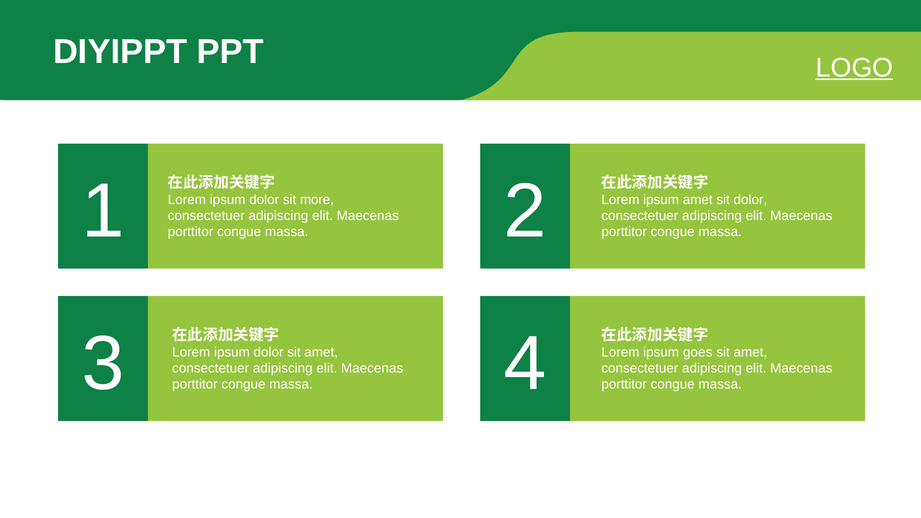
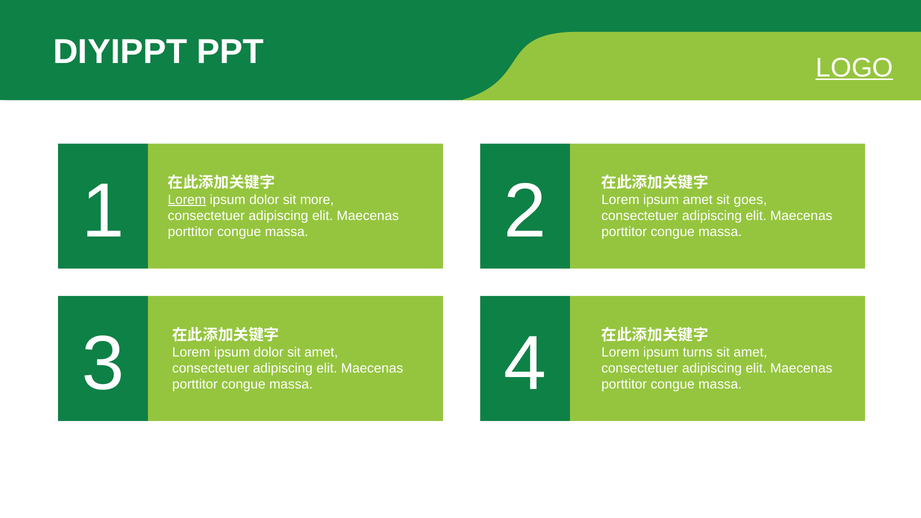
Lorem underline: none -> present (187, 200)
sit dolor: dolor -> goes (750, 200)
goes: goes -> turns (698, 352)
